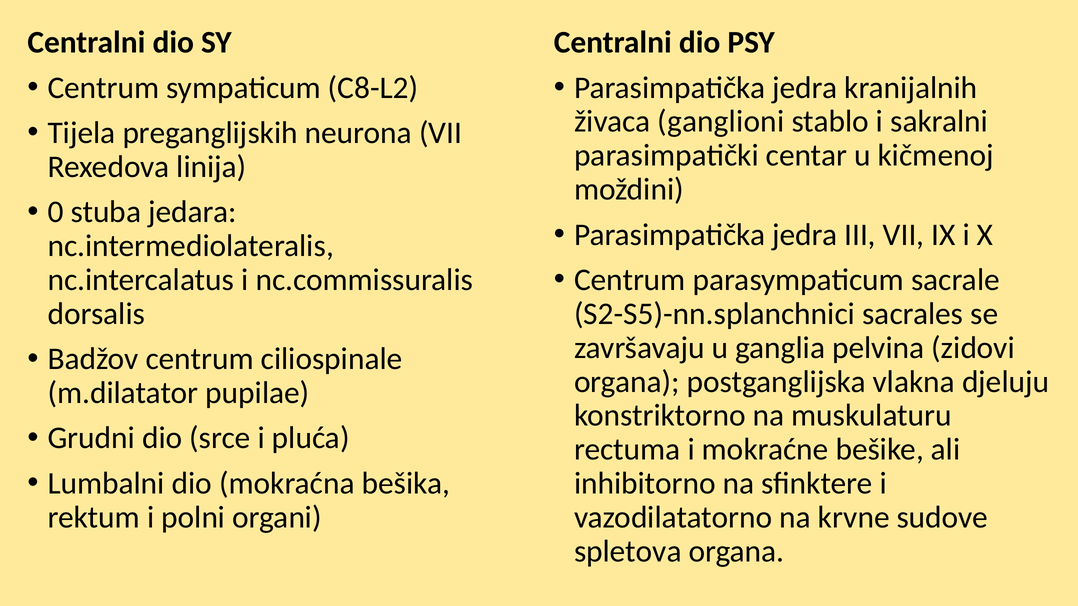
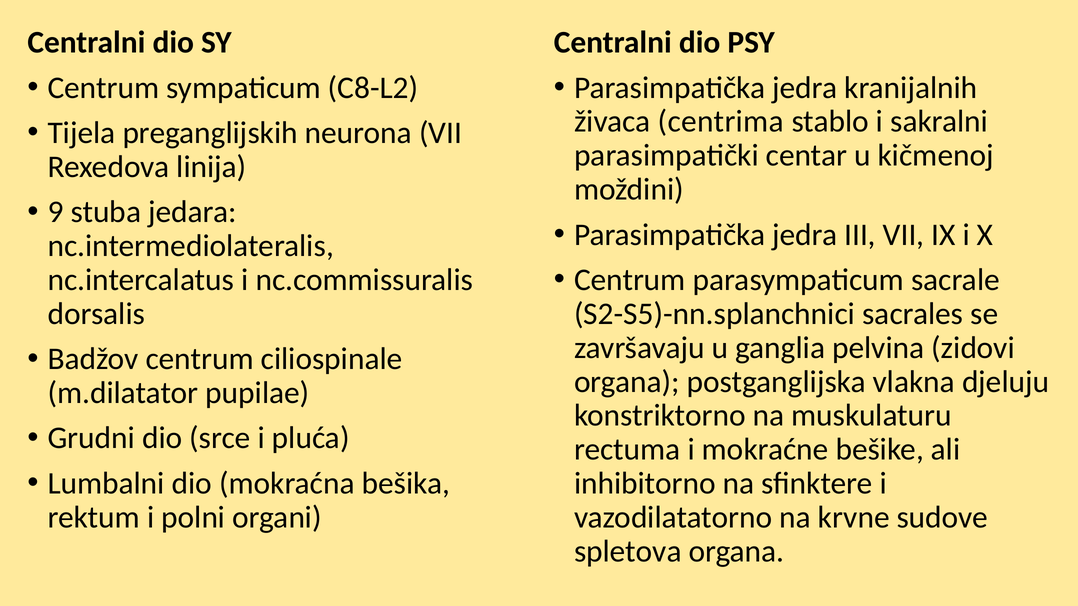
ganglioni: ganglioni -> centrima (721, 122)
0: 0 -> 9 (56, 212)
